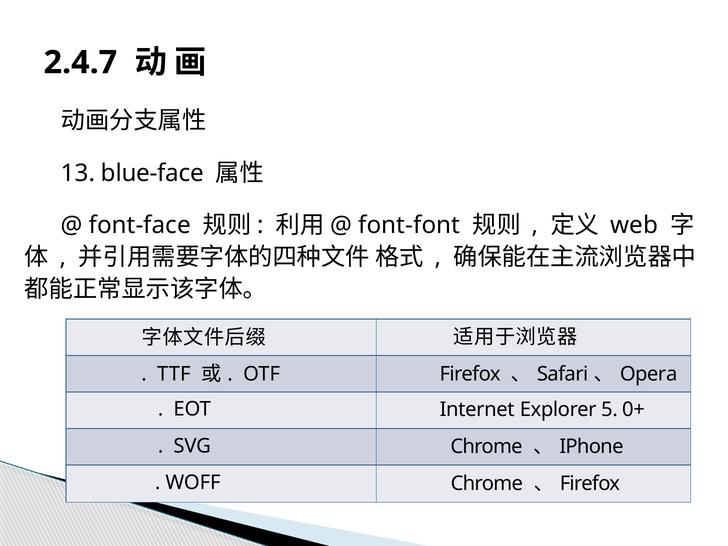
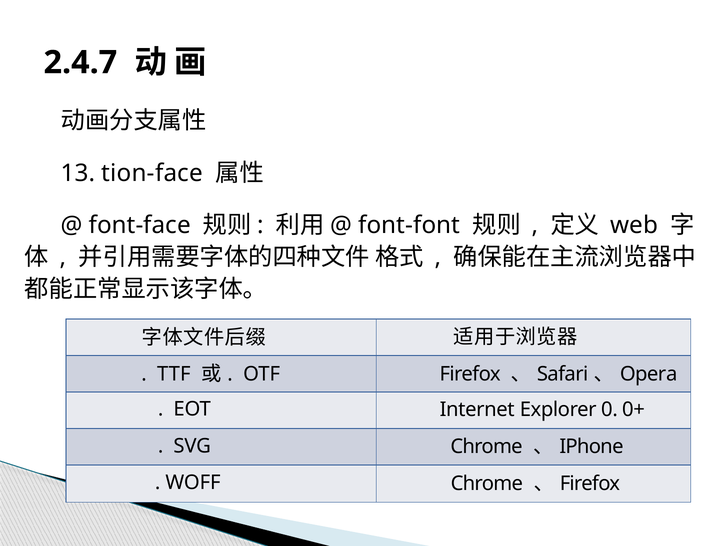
blue-face: blue-face -> tion-face (152, 173)
5: 5 -> 0 (609, 410)
